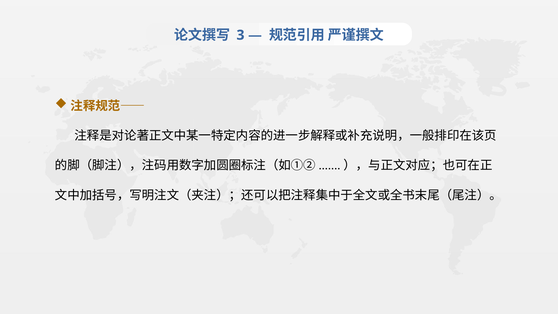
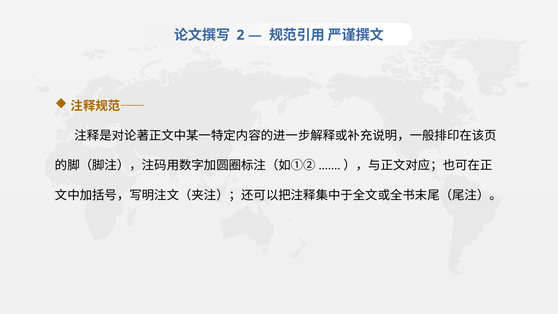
3: 3 -> 2 (240, 35)
